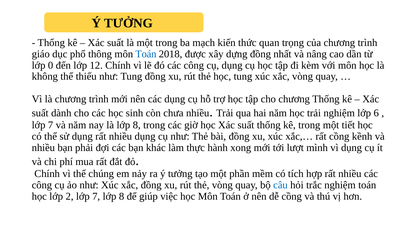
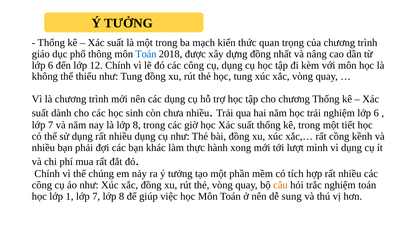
0: 0 -> 6 (51, 65)
câu colour: blue -> orange (280, 185)
2: 2 -> 1 (70, 197)
dễ cồng: cồng -> sung (292, 197)
